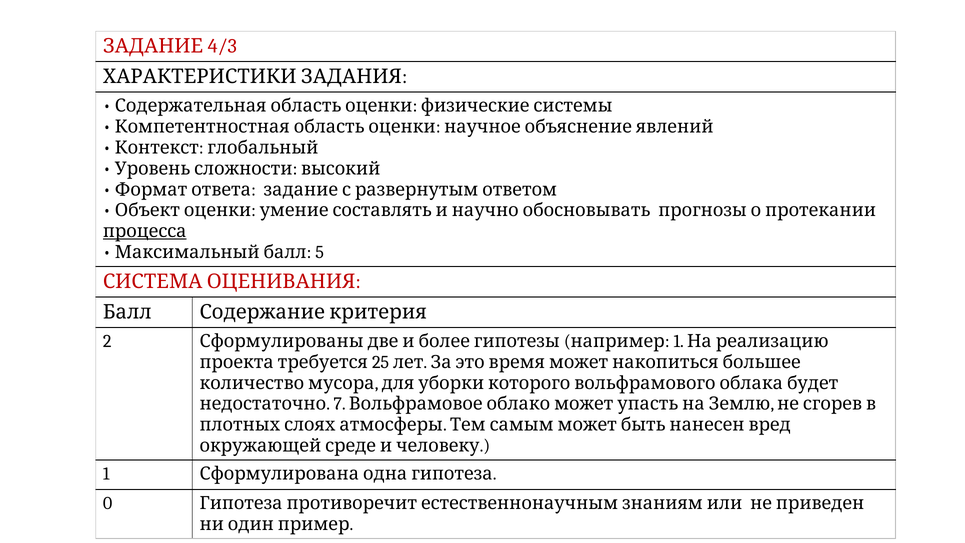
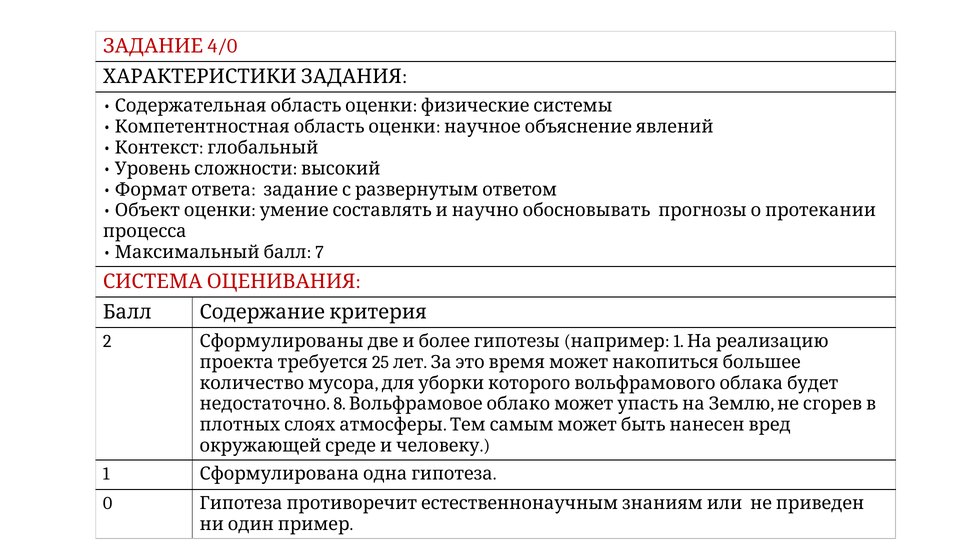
4/3: 4/3 -> 4/0 (222, 46)
процесса underline: present -> none (145, 231)
5: 5 -> 7 (320, 252)
7: 7 -> 8 (340, 404)
